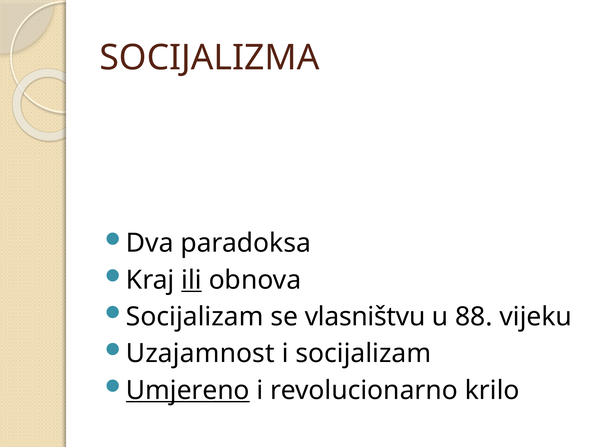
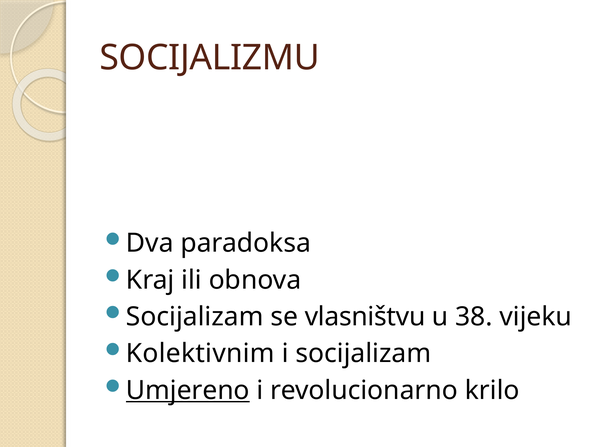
SOCIJALIZMA: SOCIJALIZMA -> SOCIJALIZMU (210, 58)
ili underline: present -> none (192, 280)
88: 88 -> 38 (474, 317)
Uzajamnost: Uzajamnost -> Kolektivnim (200, 354)
